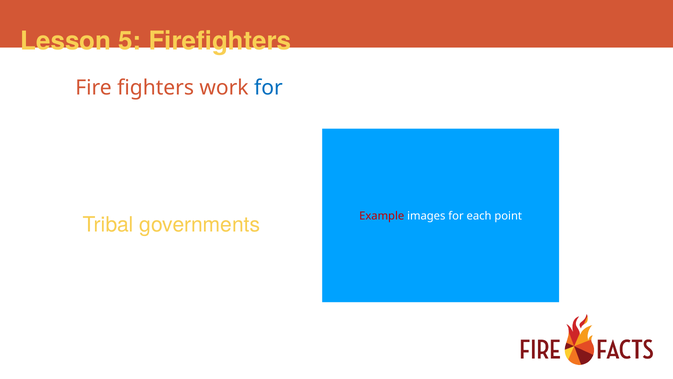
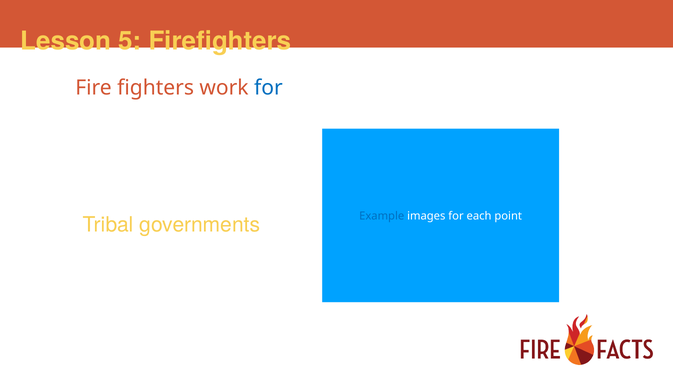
Example colour: red -> blue (382, 216)
